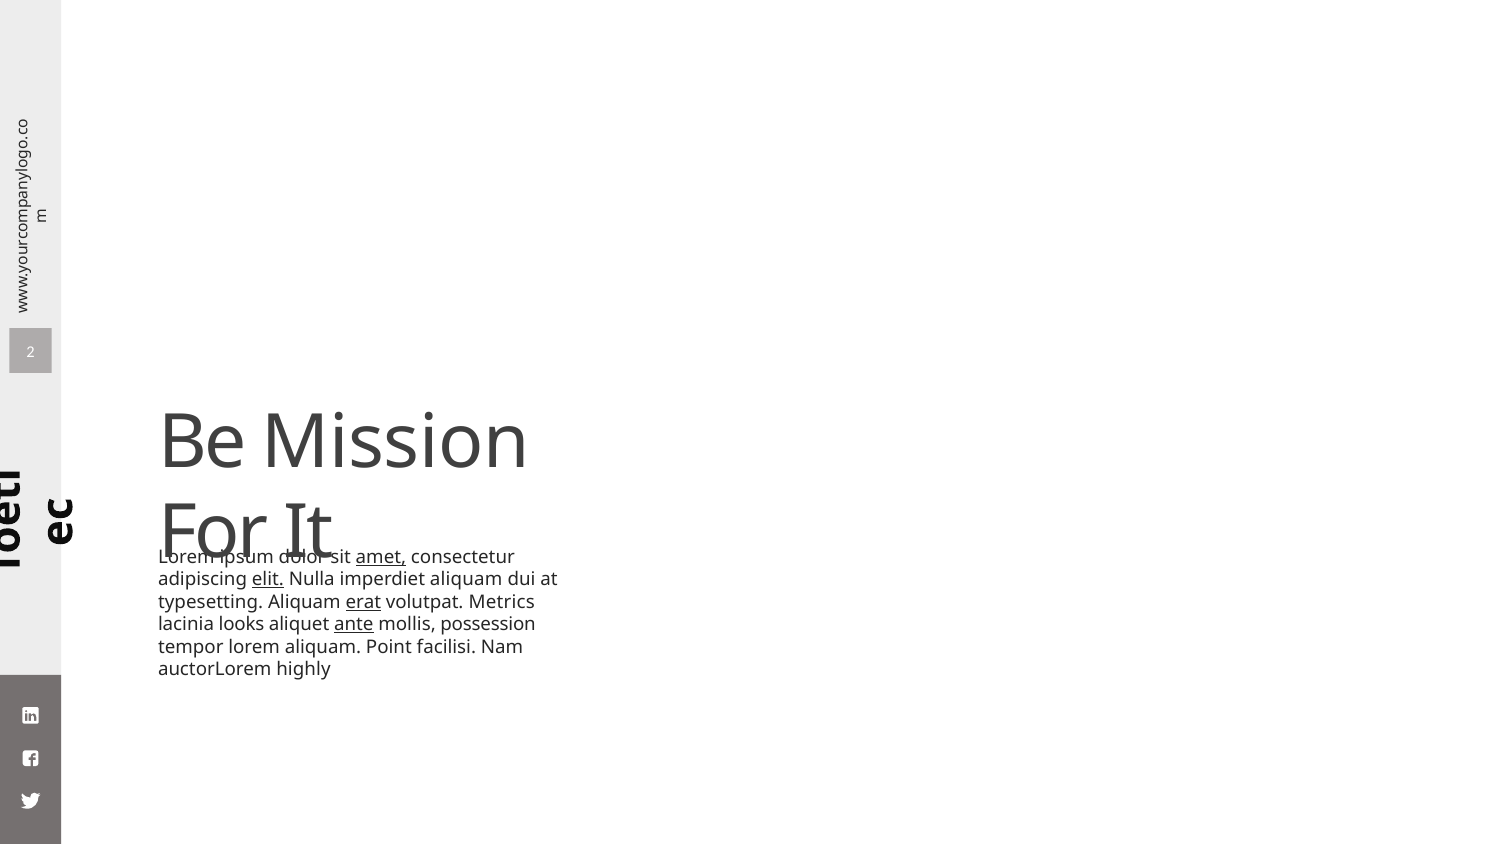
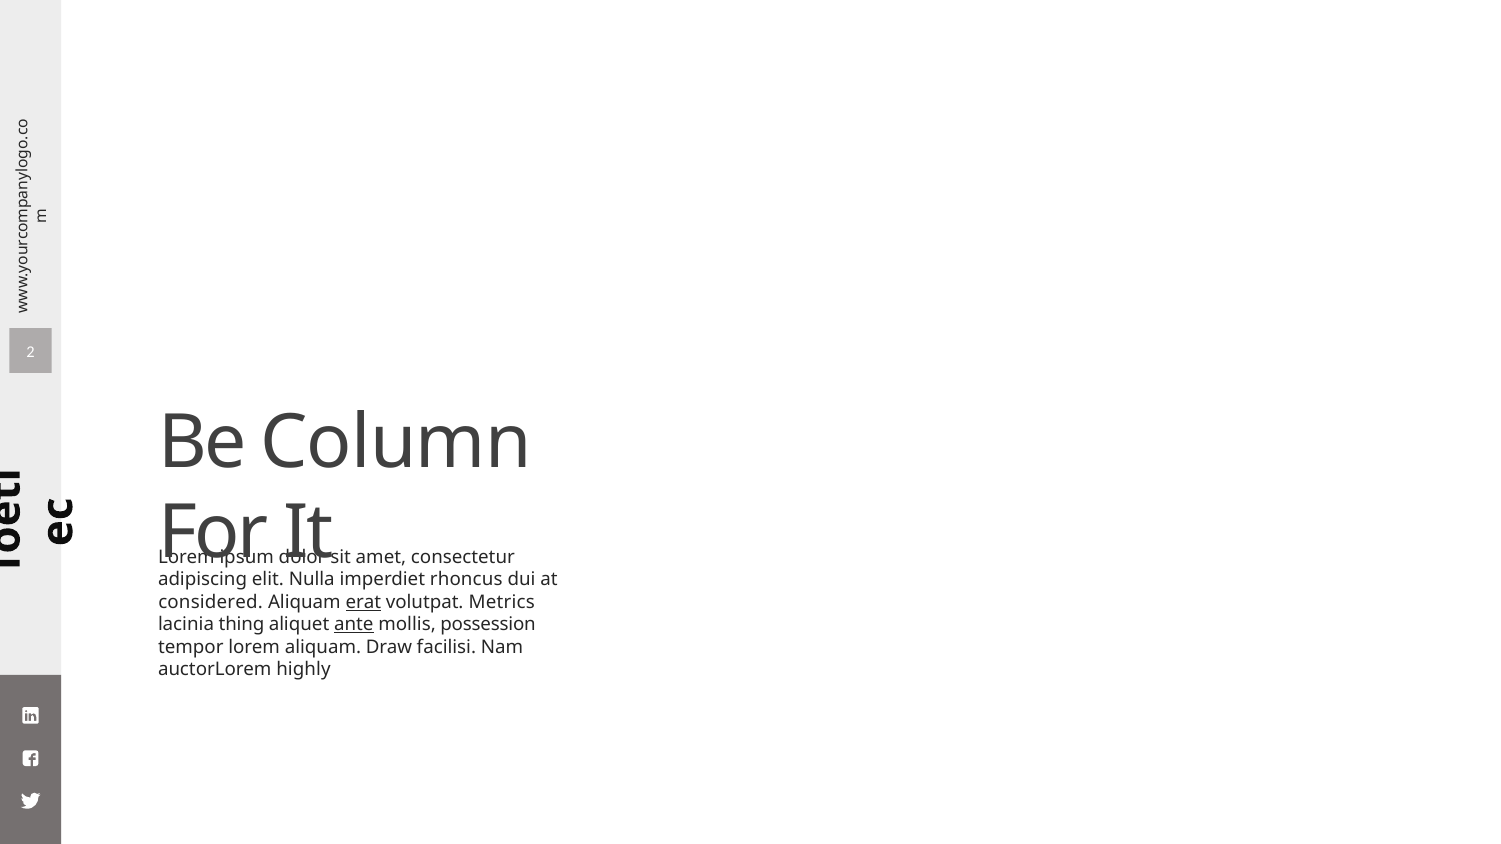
Mission: Mission -> Column (396, 443)
amet underline: present -> none (381, 557)
elit underline: present -> none (268, 580)
imperdiet aliquam: aliquam -> rhoncus (466, 580)
typesetting: typesetting -> considered (211, 602)
looks: looks -> thing (242, 625)
Point: Point -> Draw (389, 647)
